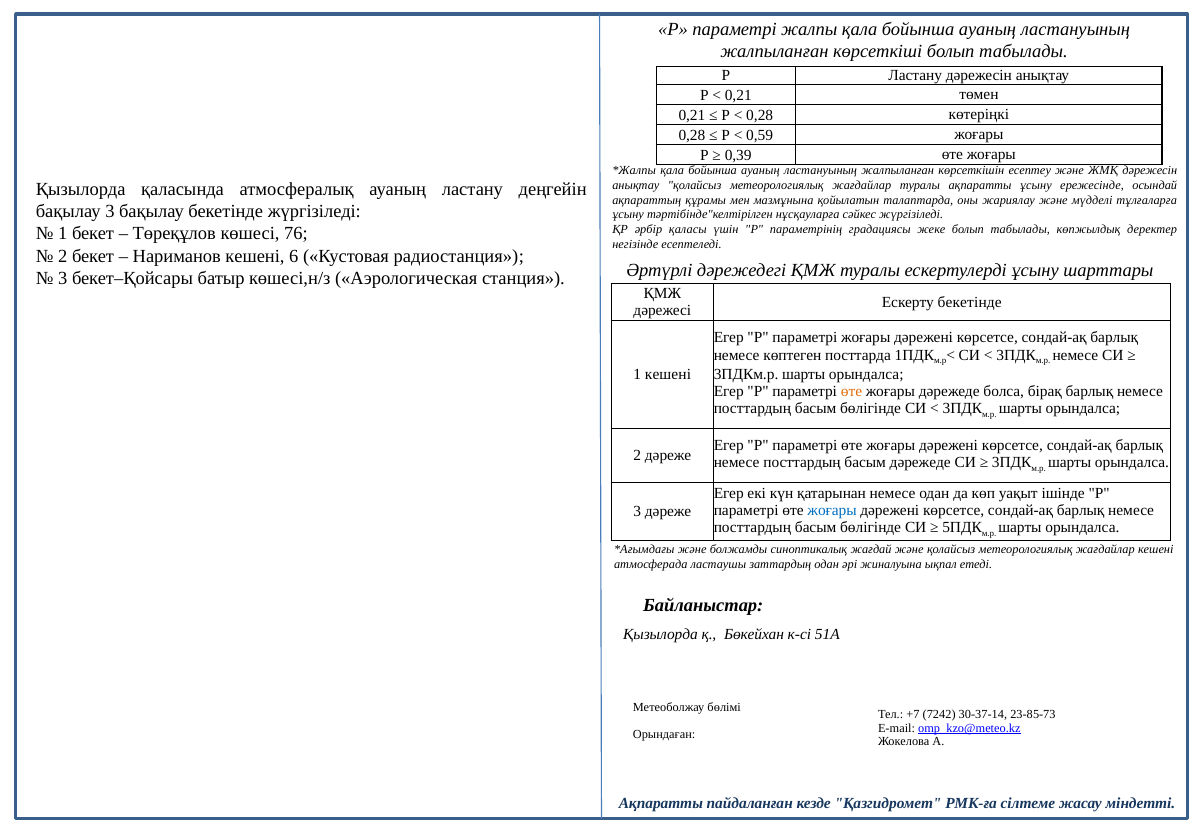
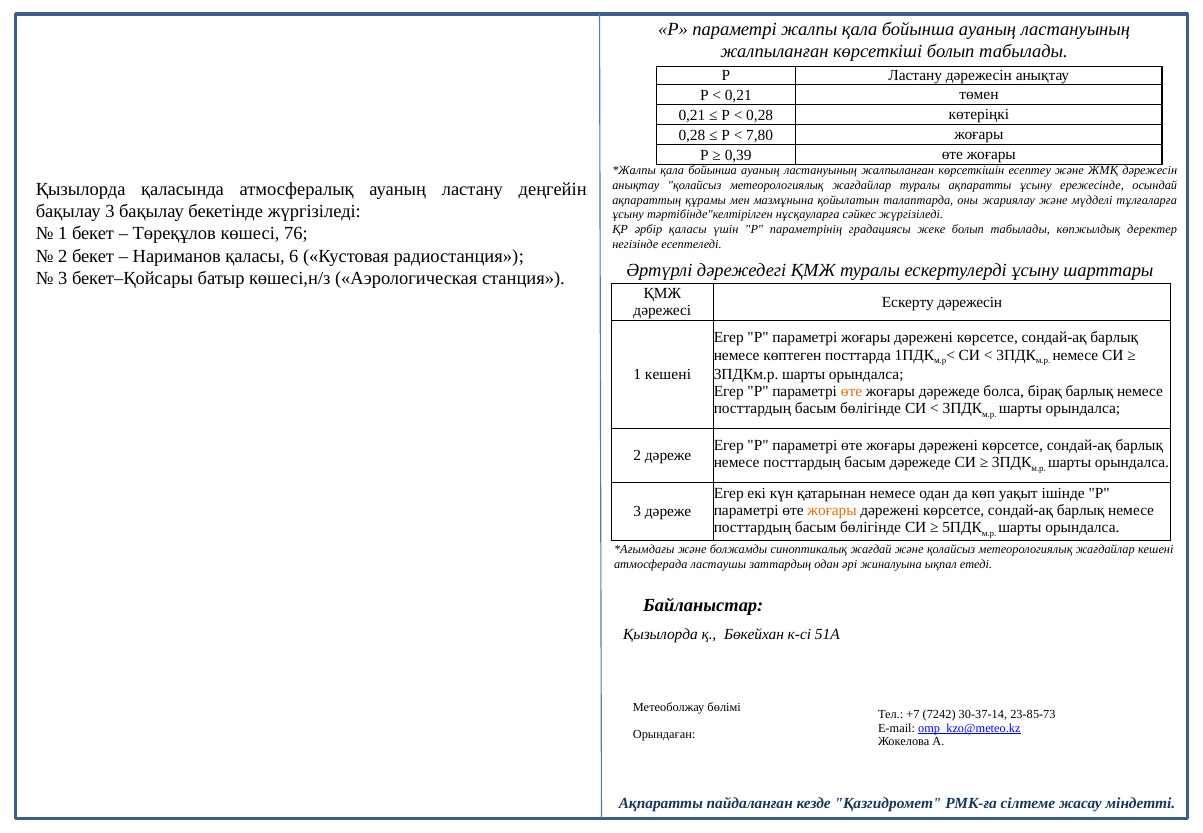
0,59: 0,59 -> 7,80 (760, 135)
Нариманов кешені: кешені -> қаласы (255, 256)
Ескерту бекетінде: бекетінде -> дәрежесін (970, 302)
жоғары colour: blue -> orange (832, 510)
